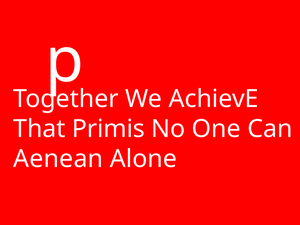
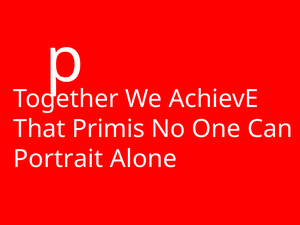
Aenean: Aenean -> Portrait (58, 159)
